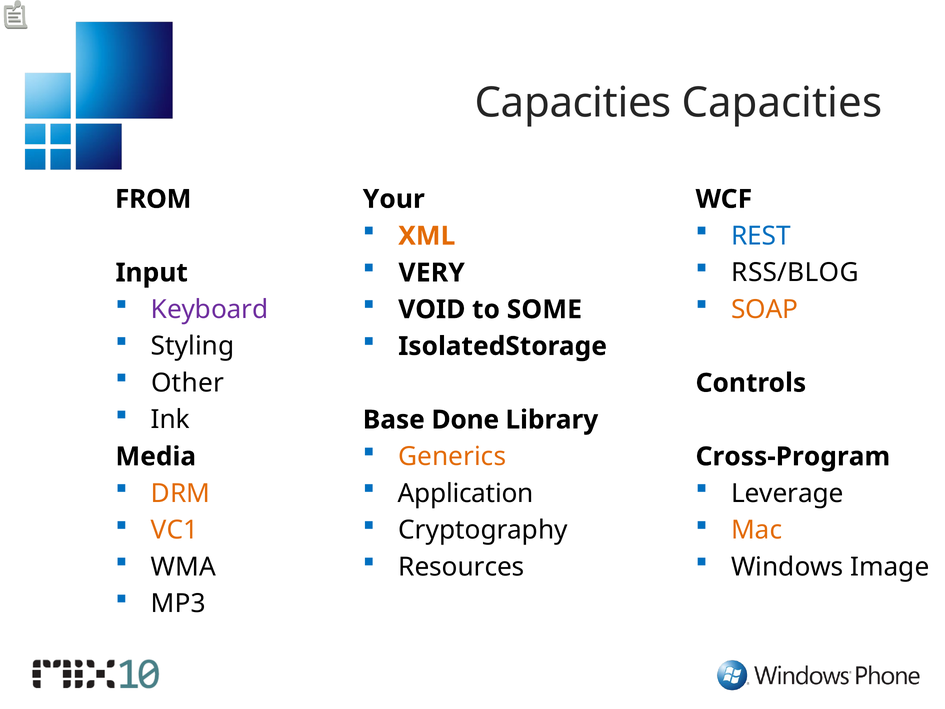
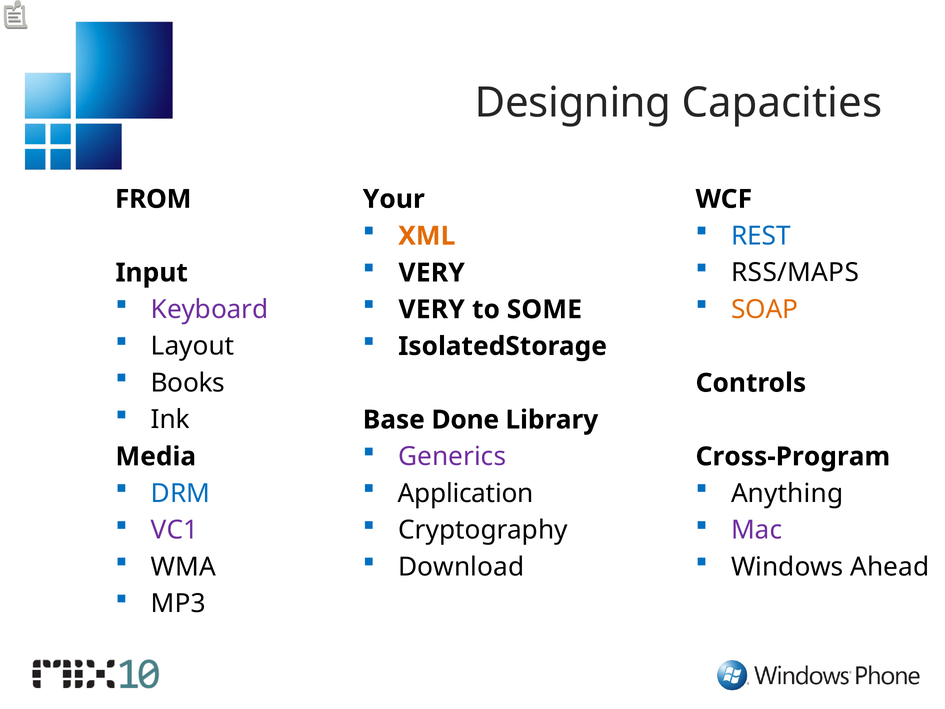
Capacities: Capacities -> Designing (573, 103)
RSS/BLOG: RSS/BLOG -> RSS/MAPS (795, 273)
VOID: VOID -> VERY (432, 309)
Styling: Styling -> Layout (193, 346)
Other: Other -> Books (188, 383)
Generics colour: orange -> purple (452, 456)
DRM colour: orange -> blue (181, 493)
Leverage: Leverage -> Anything (787, 493)
VC1 colour: orange -> purple (174, 530)
Mac colour: orange -> purple (757, 530)
Resources: Resources -> Download (461, 567)
Image: Image -> Ahead (890, 567)
